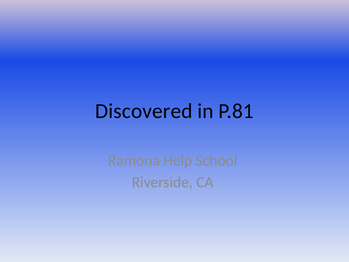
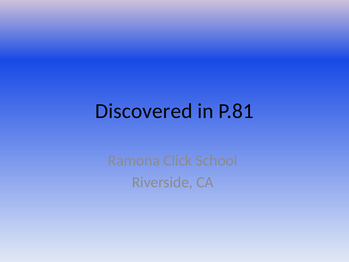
Help: Help -> Click (178, 160)
